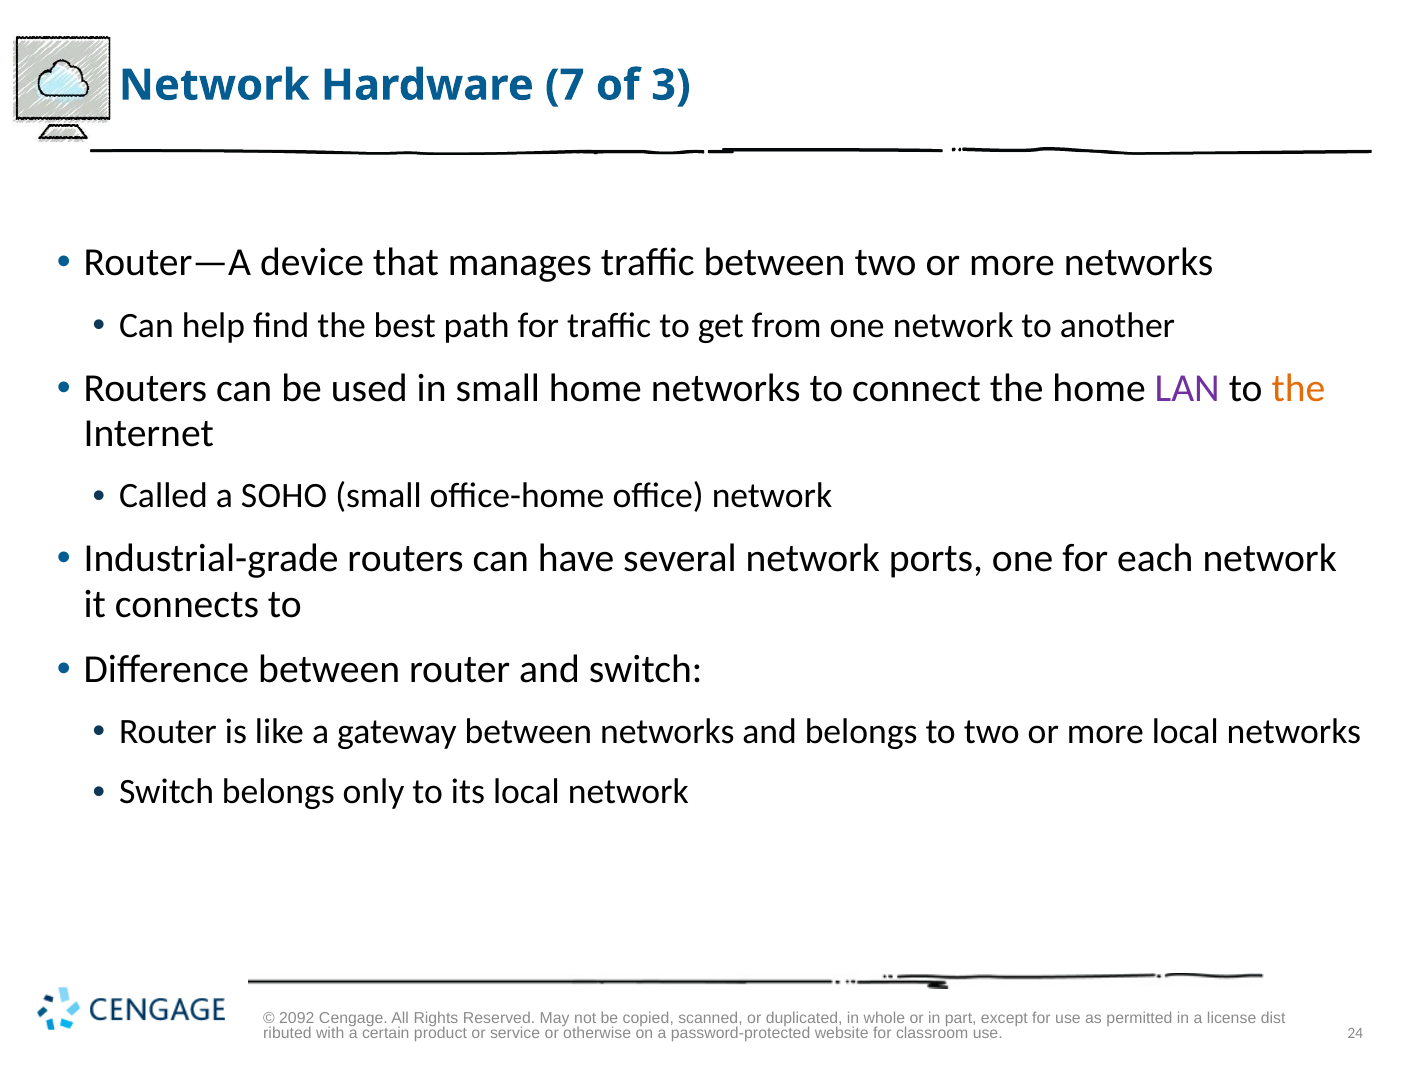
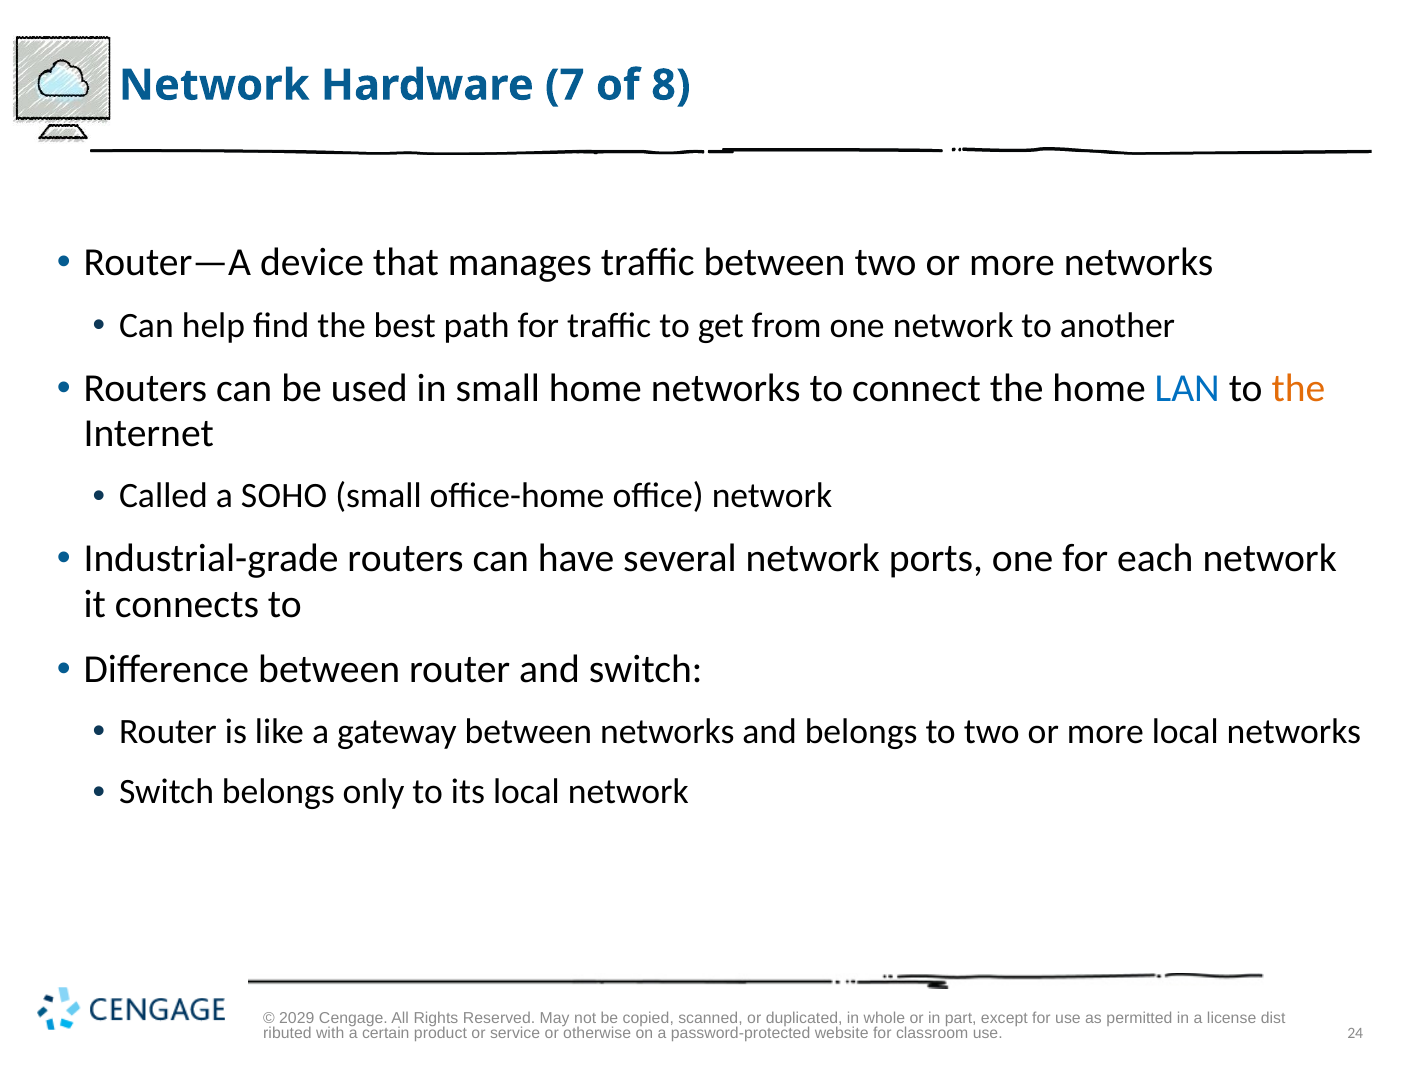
3: 3 -> 8 (671, 85)
LAN colour: purple -> blue (1187, 388)
2092: 2092 -> 2029 (297, 1018)
